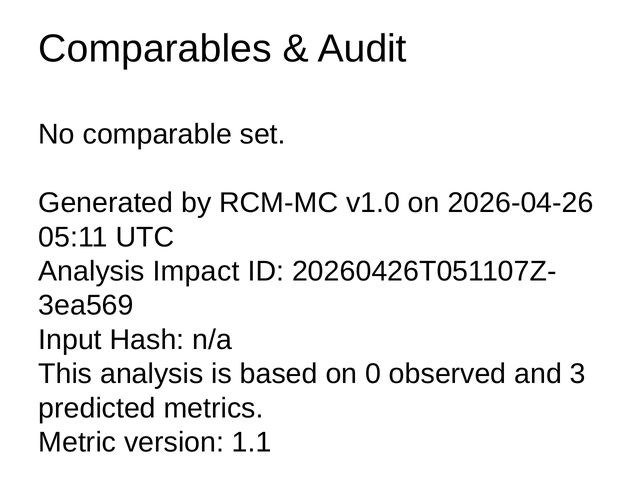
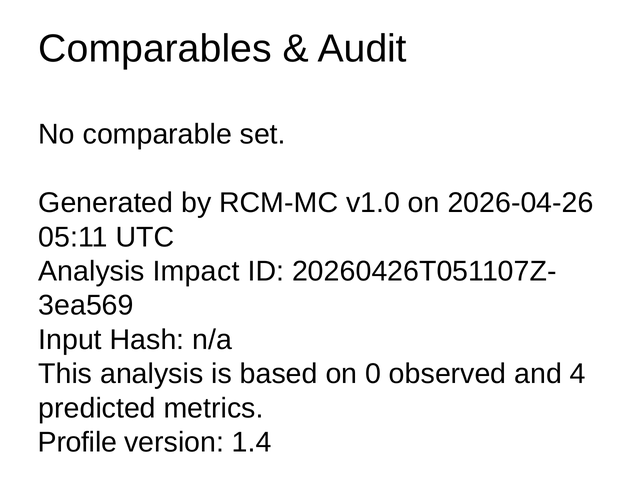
3: 3 -> 4 (578, 374)
Metric: Metric -> Profile (77, 443)
1.1: 1.1 -> 1.4 (252, 443)
